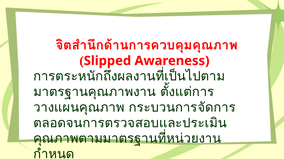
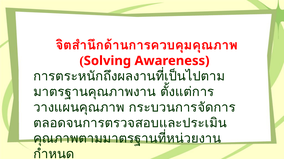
Slipped: Slipped -> Solving (107, 61)
